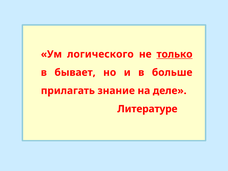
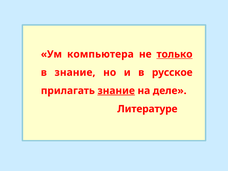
логического: логического -> компьютера (100, 54)
в бывает: бывает -> знание (75, 72)
больше: больше -> русское (172, 72)
знание underline: none -> present (116, 91)
